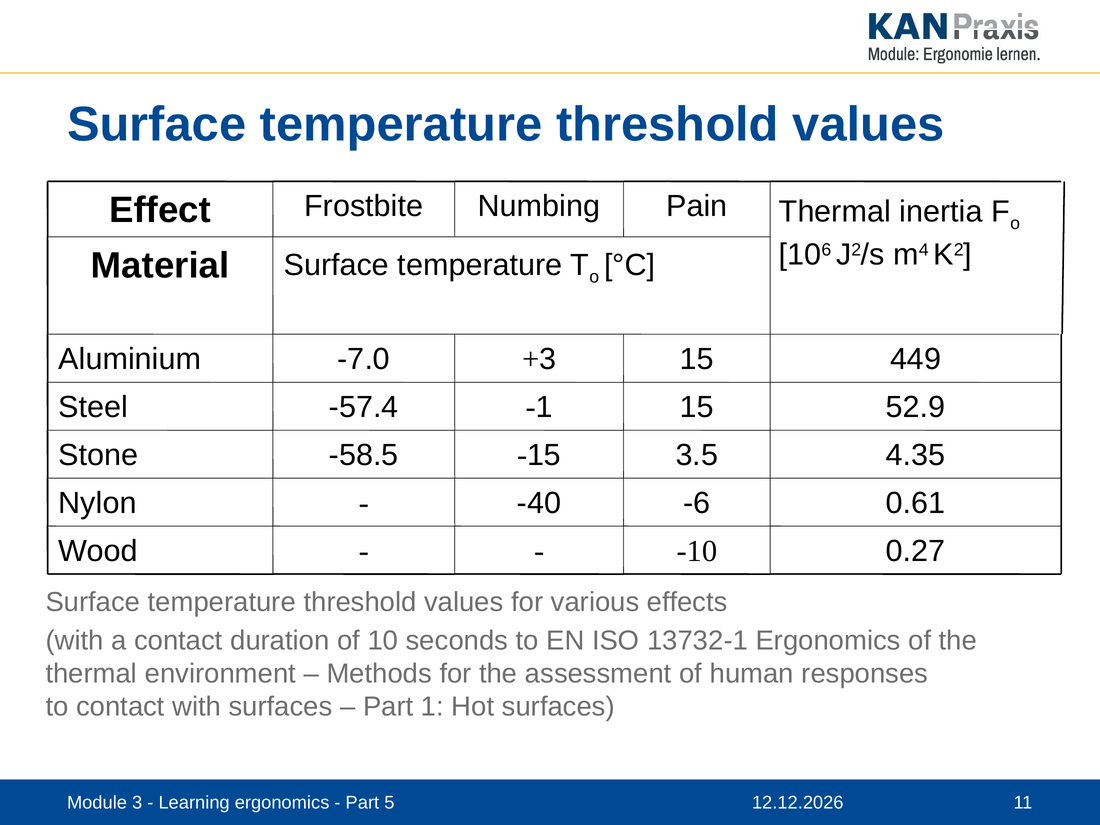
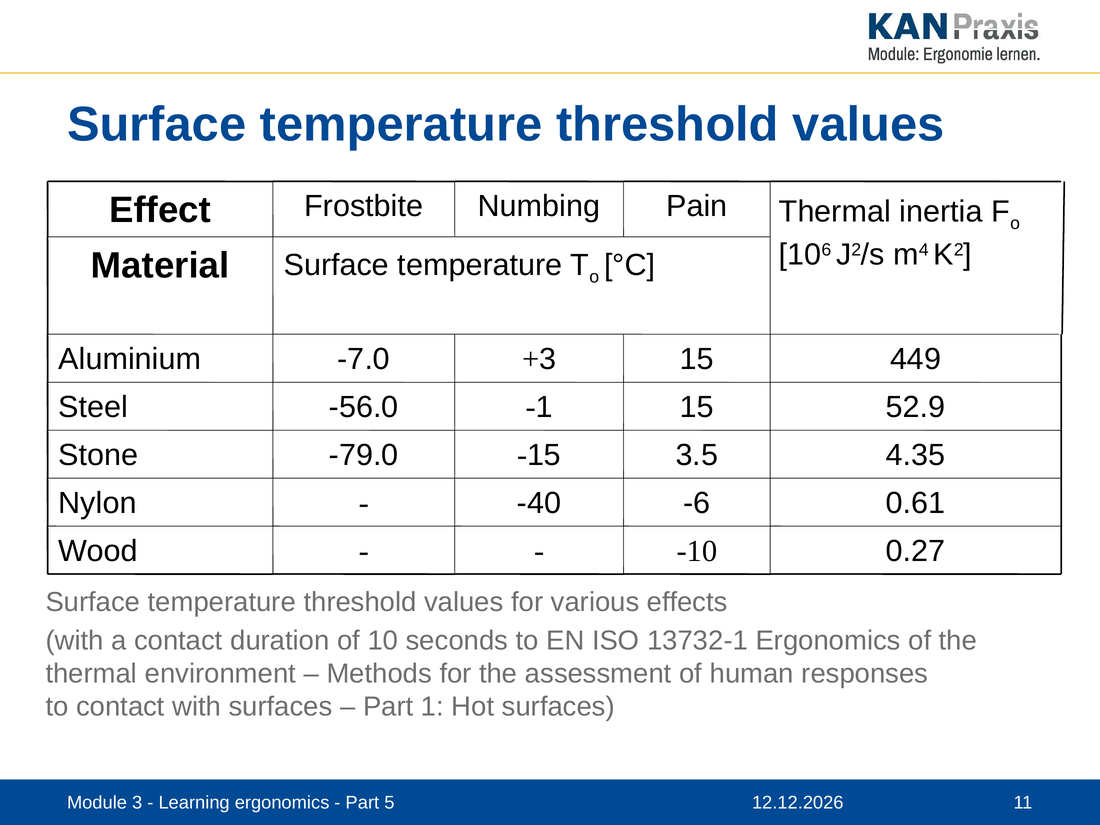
-57.4: -57.4 -> -56.0 (364, 407)
-58.5: -58.5 -> -79.0 (364, 455)
